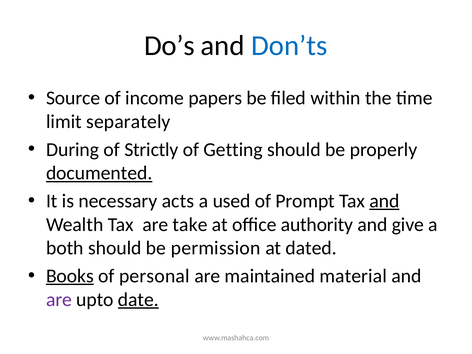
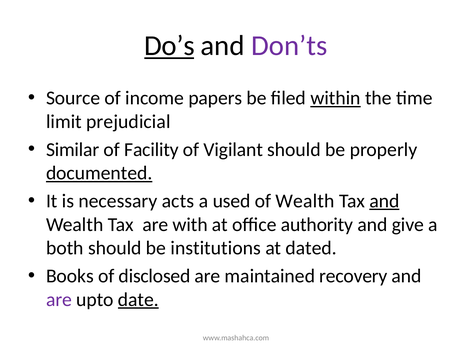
Do’s underline: none -> present (169, 46)
Don’ts colour: blue -> purple (289, 46)
within underline: none -> present (336, 98)
separately: separately -> prejudicial (128, 122)
During: During -> Similar (73, 150)
Strictly: Strictly -> Facility (151, 150)
Getting: Getting -> Vigilant (233, 150)
of Prompt: Prompt -> Wealth (305, 201)
take: take -> with (190, 225)
permission: permission -> institutions (216, 248)
Books underline: present -> none (70, 276)
personal: personal -> disclosed (155, 276)
material: material -> recovery (353, 276)
